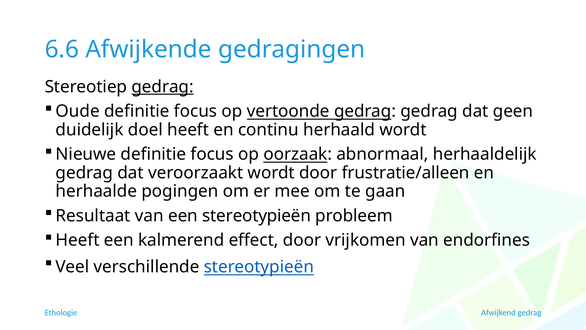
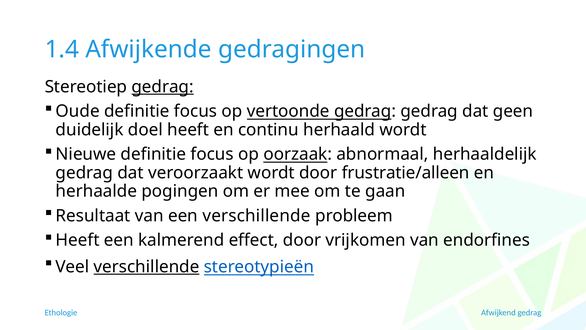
6.6: 6.6 -> 1.4 (62, 49)
een stereotypieën: stereotypieën -> verschillende (256, 216)
verschillende underline: none -> present (147, 267)
